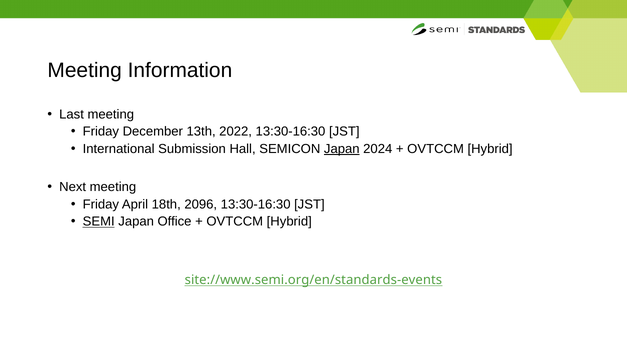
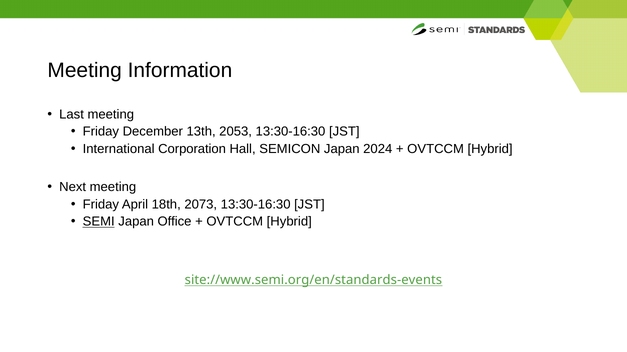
2022: 2022 -> 2053 (236, 132)
Submission: Submission -> Corporation (192, 149)
Japan underline: present -> none (342, 149)
2096: 2096 -> 2073 (201, 205)
